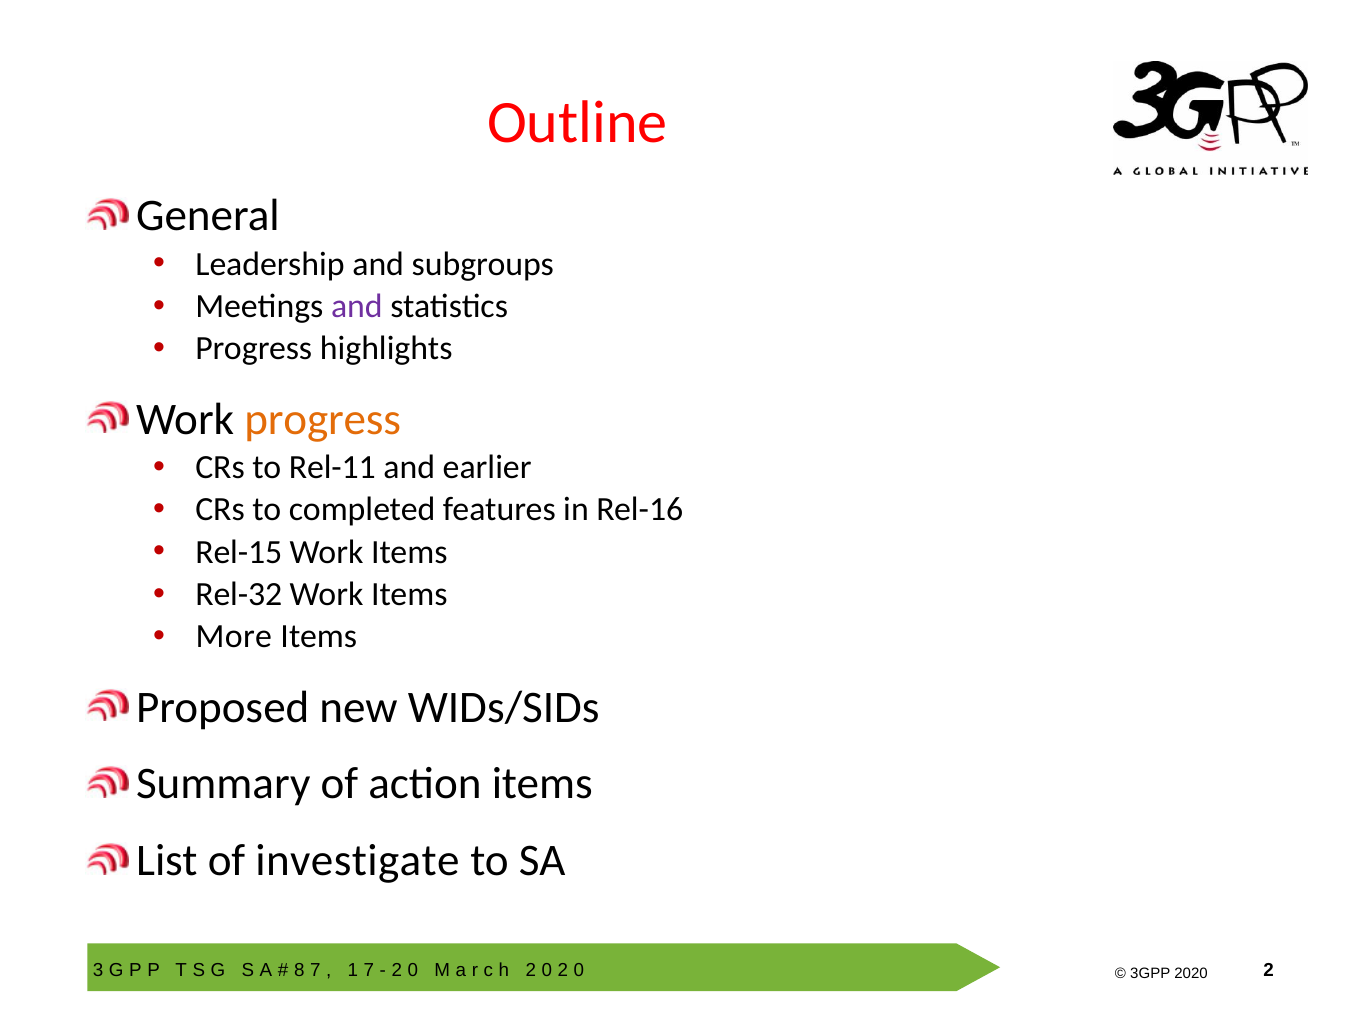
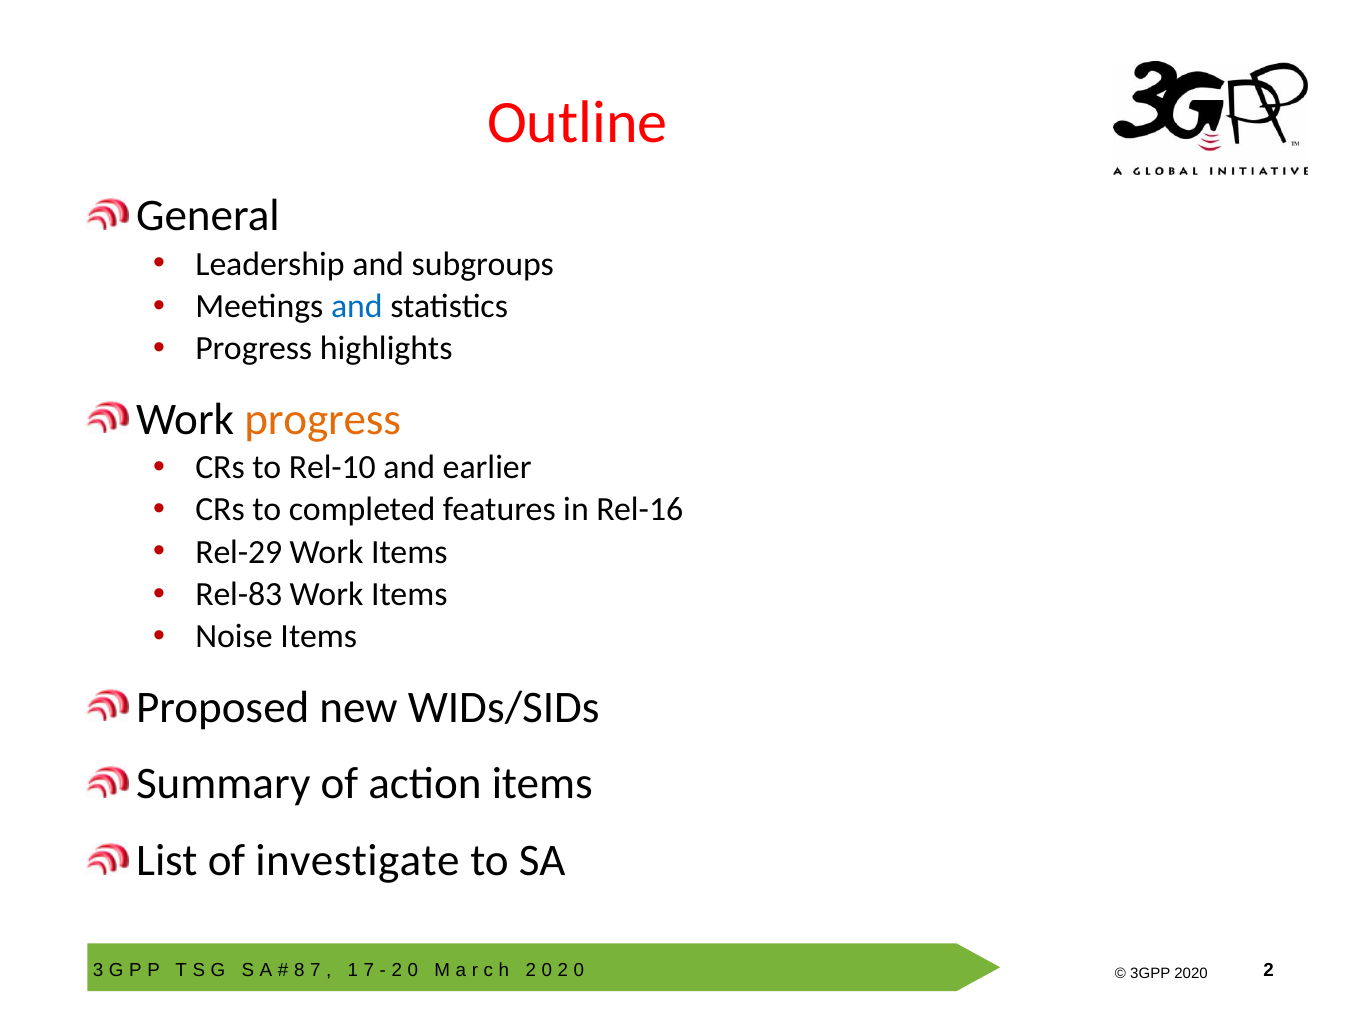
and colour: purple -> blue (357, 306)
Rel-11: Rel-11 -> Rel-10 (332, 467)
Rel-15: Rel-15 -> Rel-29 (239, 552)
Rel-32: Rel-32 -> Rel-83 (239, 594)
More: More -> Noise (234, 636)
